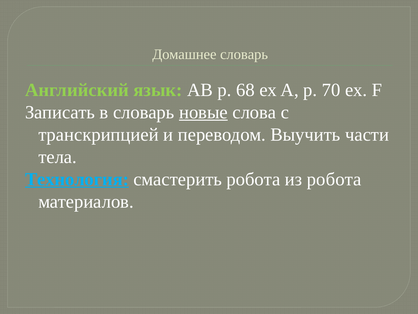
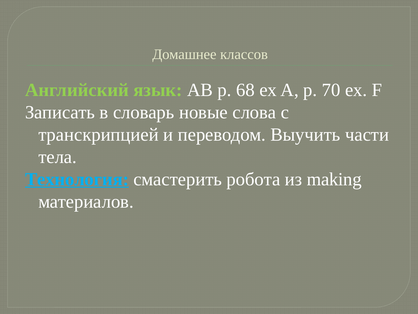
Домашнее словарь: словарь -> классов (244, 54)
новые underline: present -> none (203, 112)
из робота: робота -> making (334, 179)
